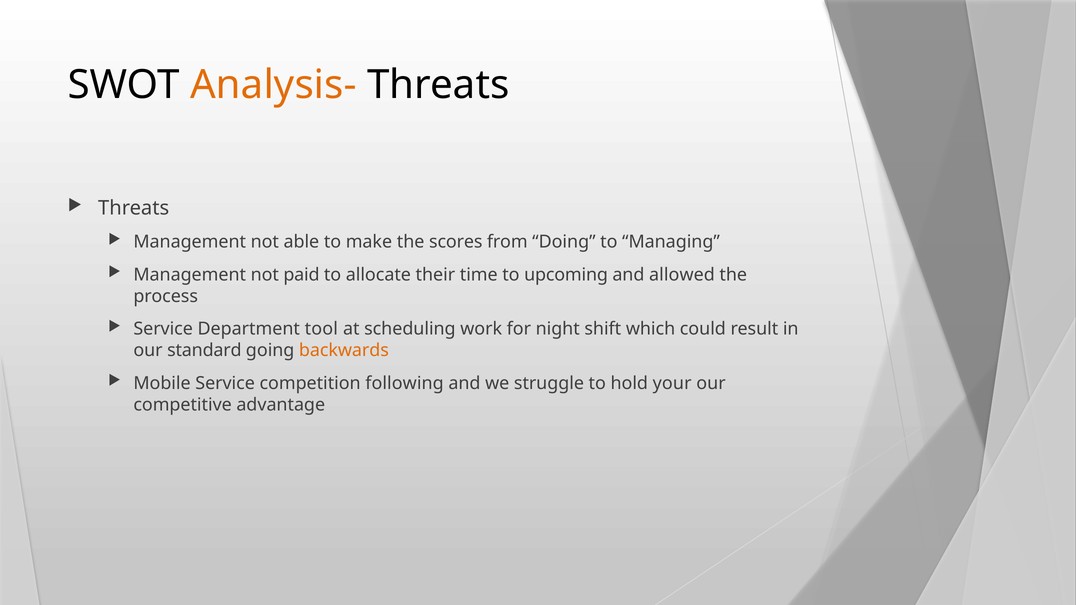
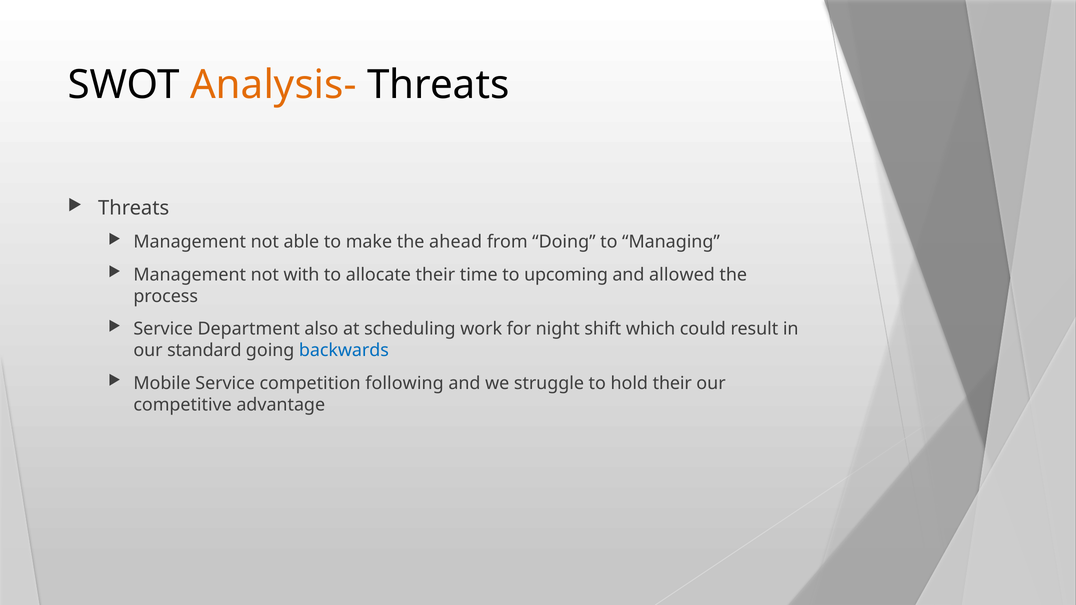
scores: scores -> ahead (456, 242)
paid: paid -> with (301, 275)
tool: tool -> also (321, 329)
backwards colour: orange -> blue (344, 351)
hold your: your -> their (672, 383)
